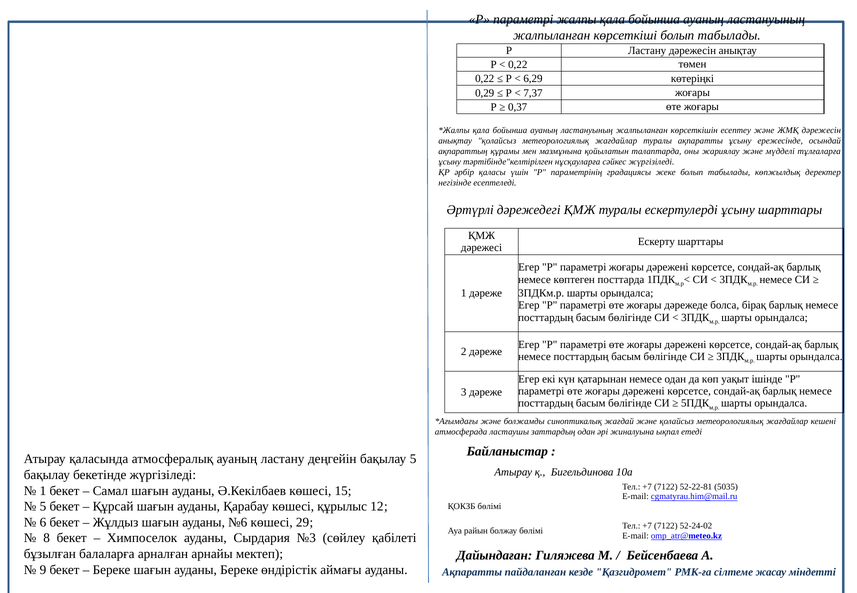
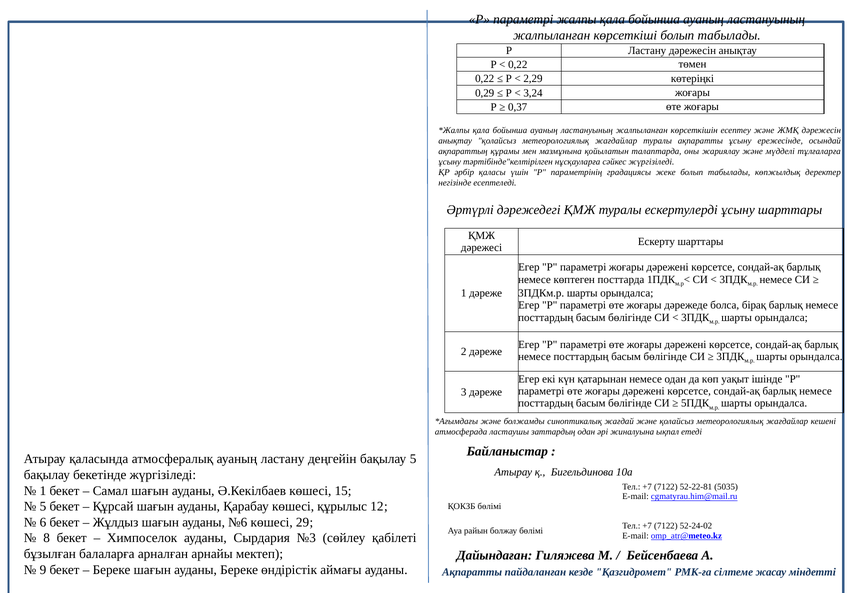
6,29: 6,29 -> 2,29 (533, 79)
7,37: 7,37 -> 3,24 (533, 93)
